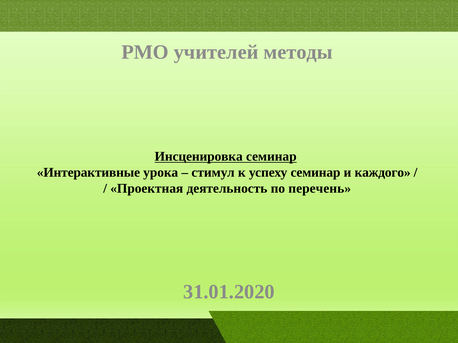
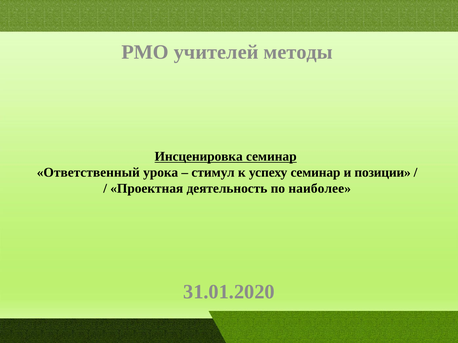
Интерактивные: Интерактивные -> Ответственный (88, 173)
каждого: каждого -> позиции (383, 173)
перечень: перечень -> наиболее (320, 189)
